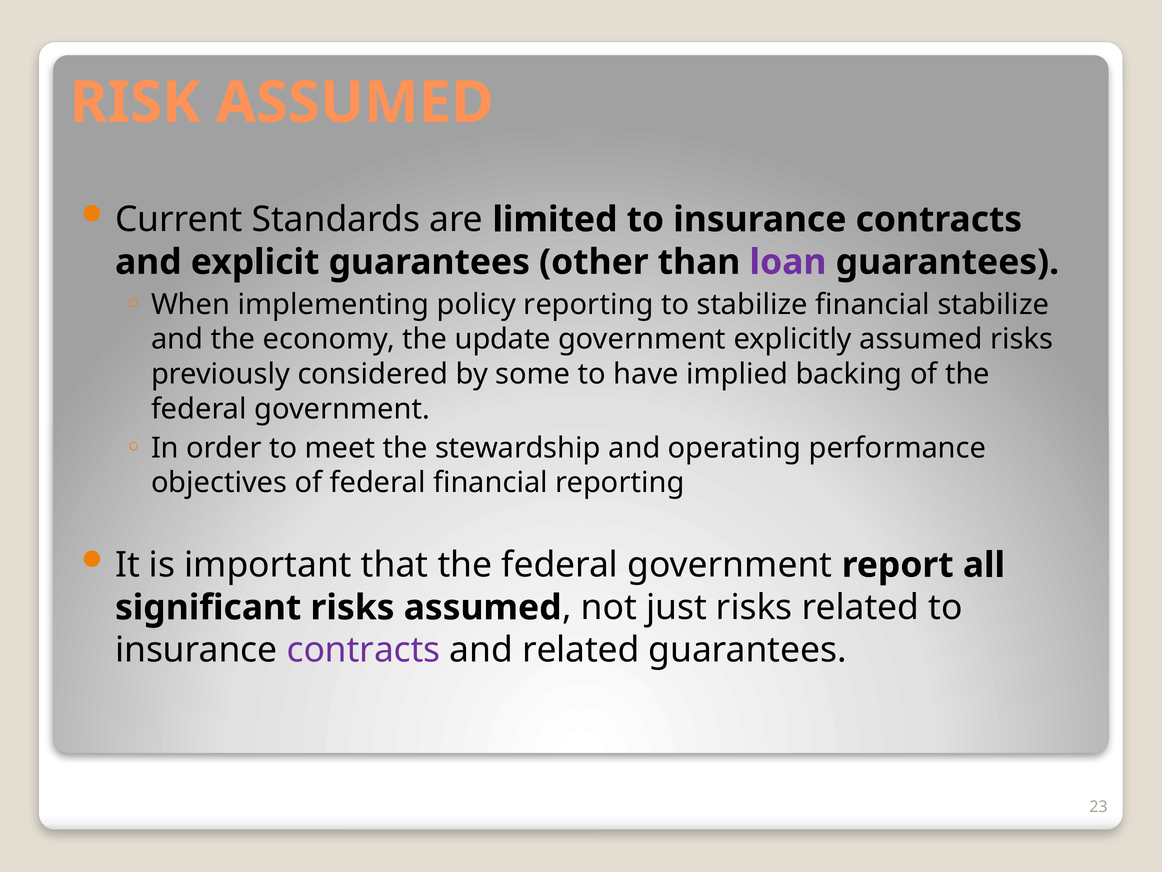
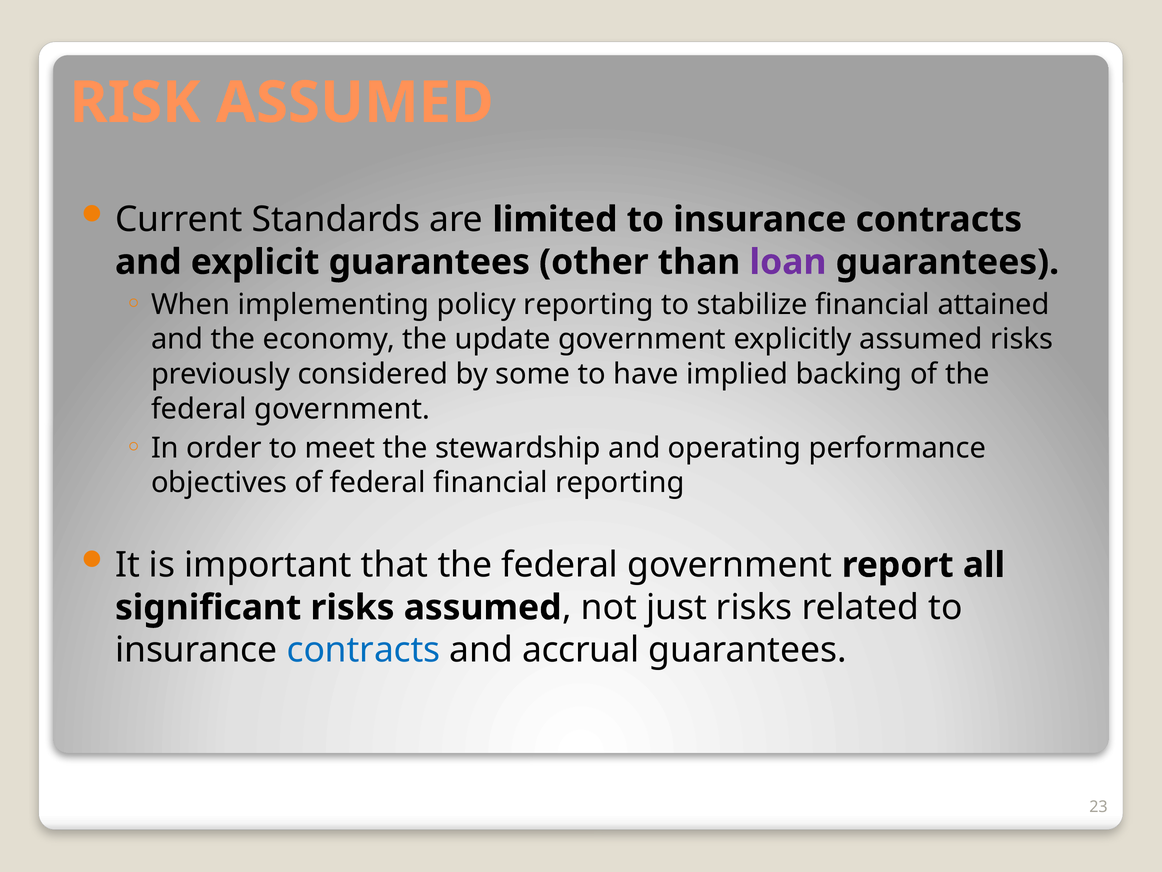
financial stabilize: stabilize -> attained (993, 304)
contracts colour: purple -> blue (364, 650)
and related: related -> accrual (581, 650)
